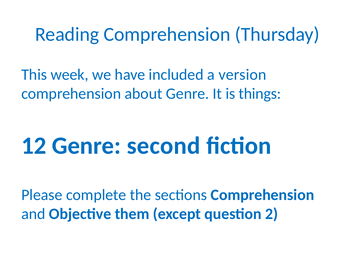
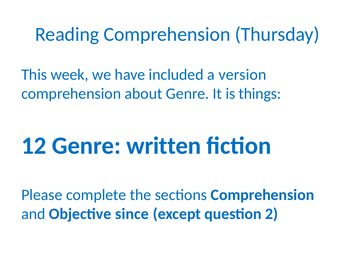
second: second -> written (164, 145)
them: them -> since (132, 213)
